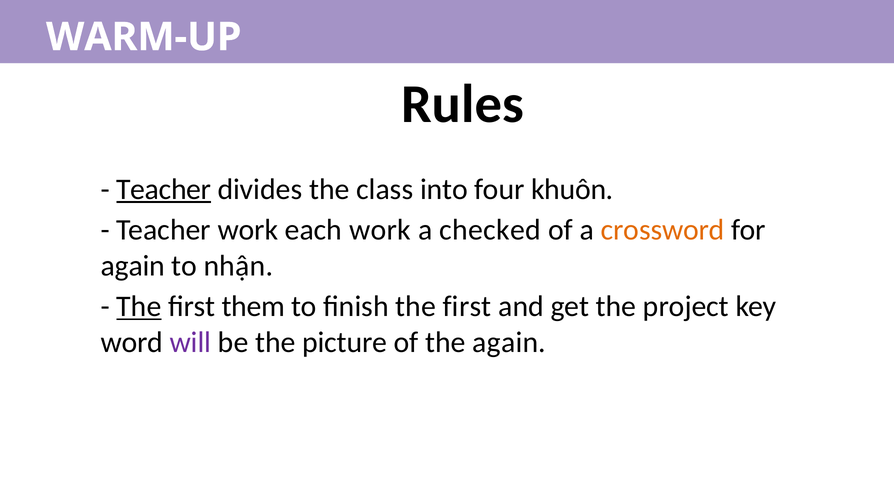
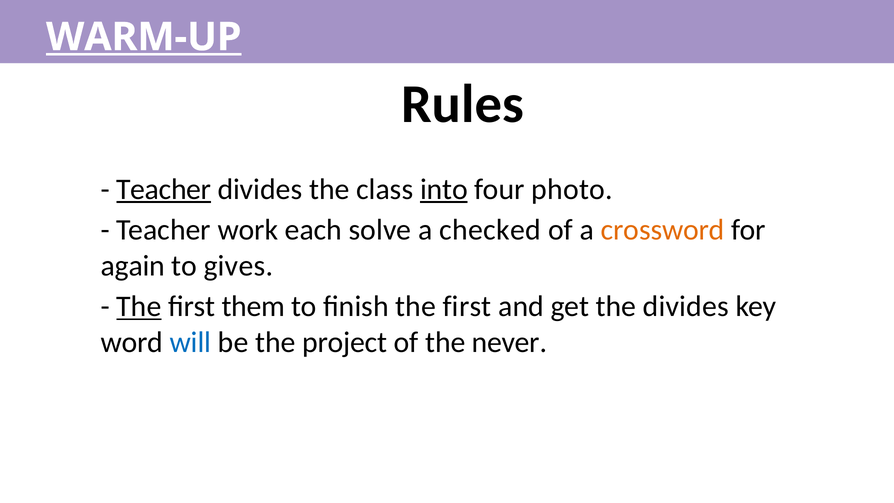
WARM-UP underline: none -> present (144, 37)
into underline: none -> present (444, 189)
khuôn: khuôn -> photo (572, 189)
each work: work -> solve (380, 230)
nhận: nhận -> gives (238, 266)
the project: project -> divides (686, 306)
will colour: purple -> blue (190, 342)
picture: picture -> project (345, 342)
the again: again -> never (509, 342)
